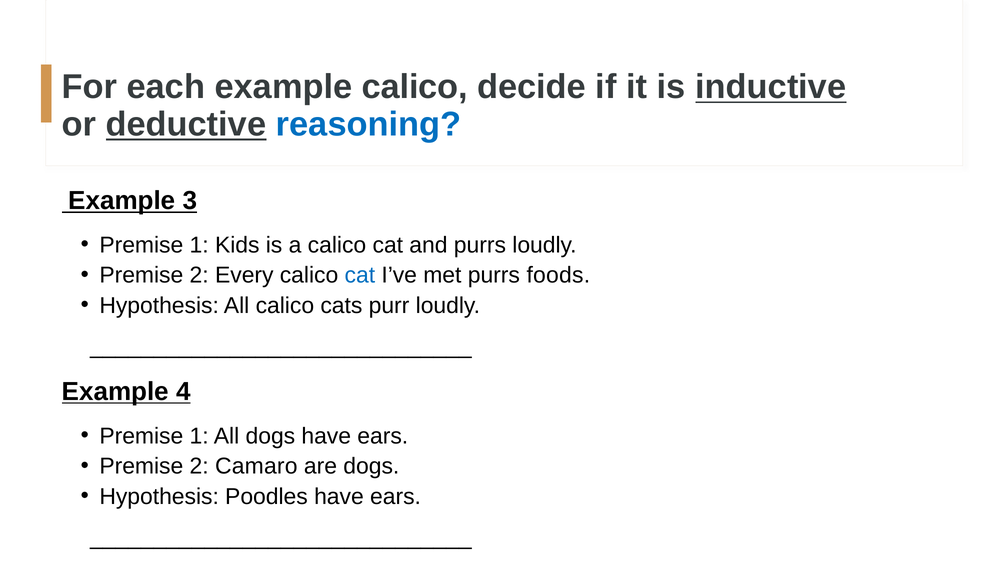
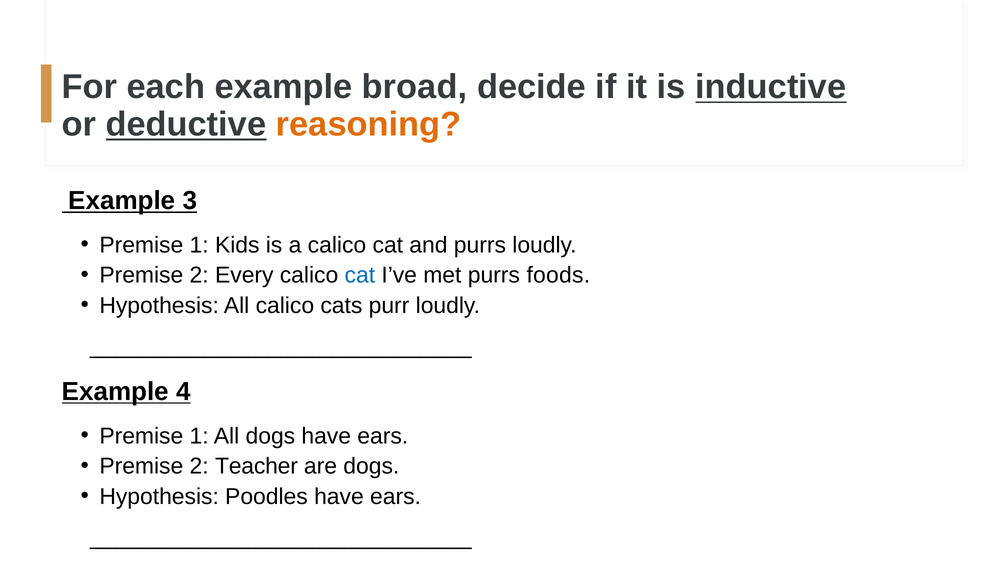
example calico: calico -> broad (415, 87)
reasoning colour: blue -> orange (368, 124)
Camaro: Camaro -> Teacher (256, 466)
